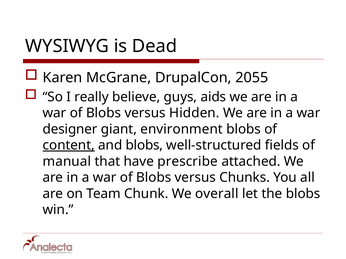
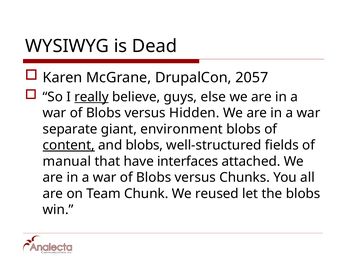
2055: 2055 -> 2057 (252, 78)
really underline: none -> present (92, 97)
aids: aids -> else (213, 97)
designer: designer -> separate (70, 129)
prescribe: prescribe -> interfaces (188, 162)
overall: overall -> reused (217, 194)
